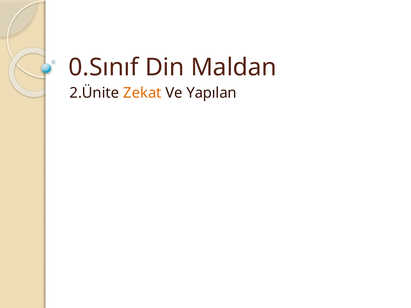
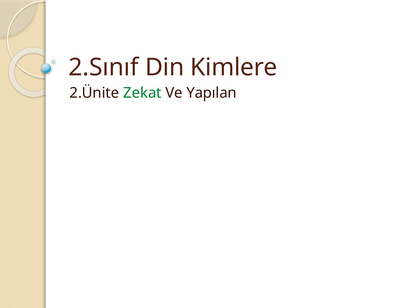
0.Sınıf: 0.Sınıf -> 2.Sınıf (104, 67)
Maldan: Maldan -> Kimlere (234, 67)
Zekat colour: orange -> green (142, 93)
